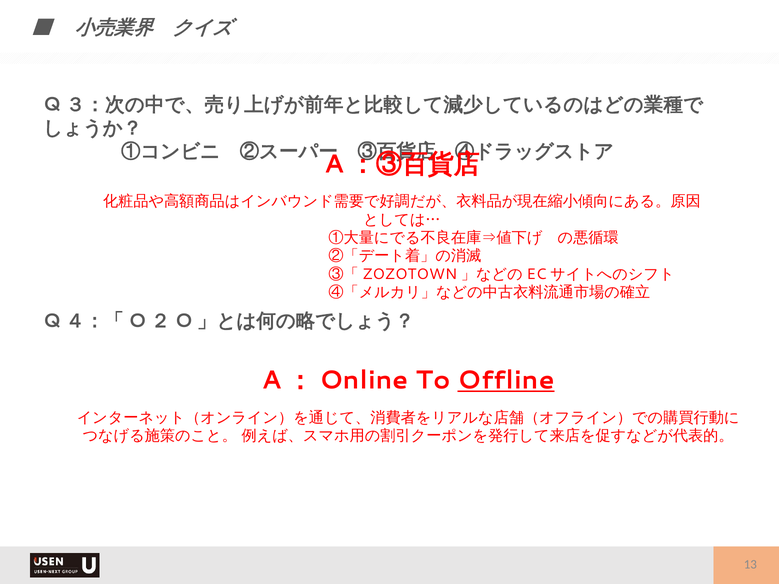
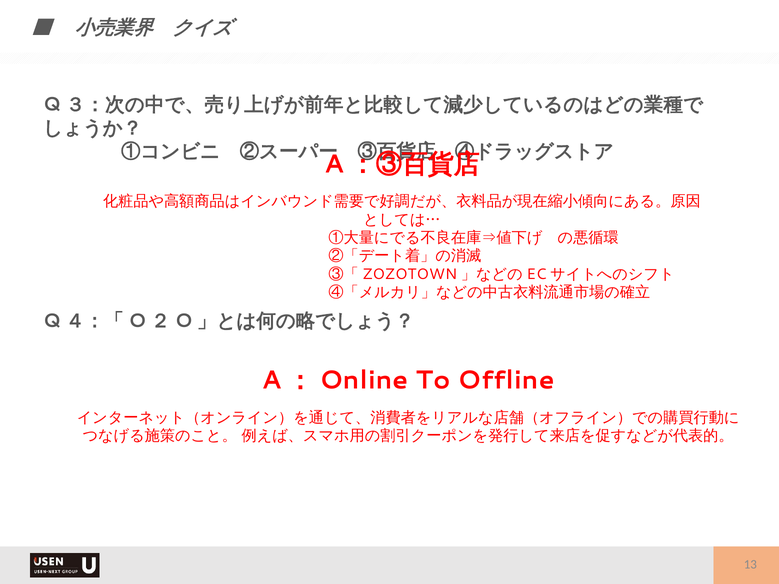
Offline underline: present -> none (506, 380)
